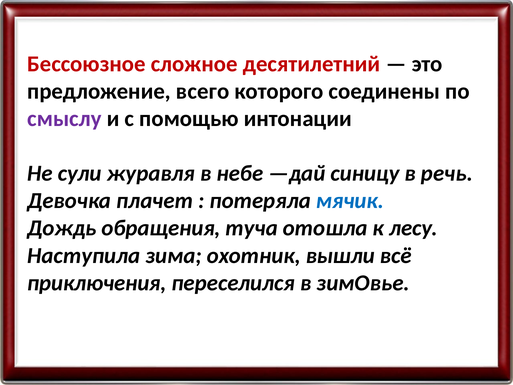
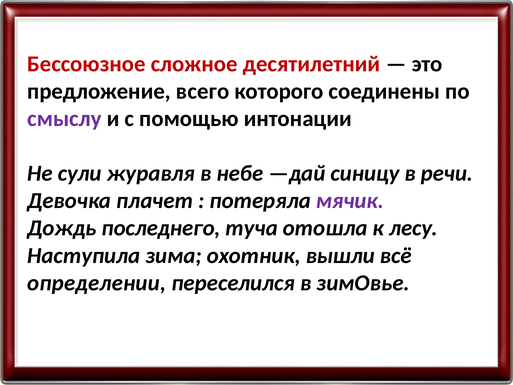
речь: речь -> речи (447, 173)
мячик colour: blue -> purple (350, 201)
обращения: обращения -> последнего (161, 228)
приключения: приключения -> определении (97, 283)
